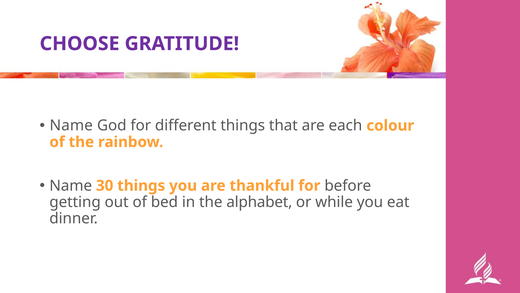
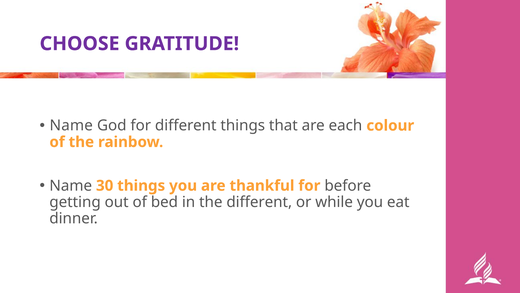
the alphabet: alphabet -> different (259, 202)
